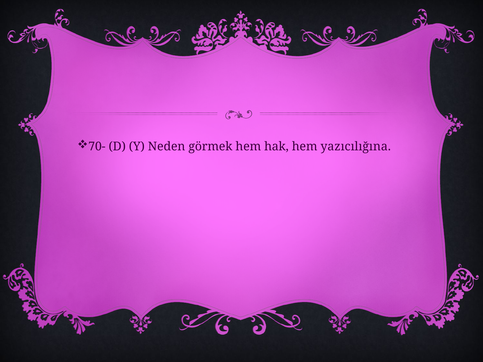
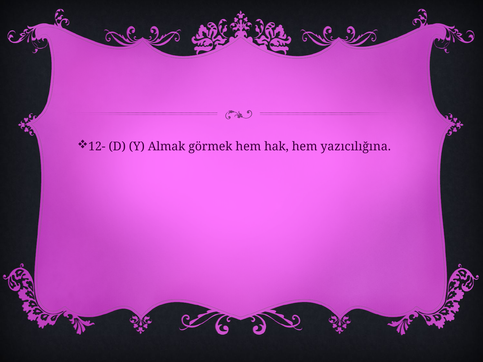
70-: 70- -> 12- (97, 147)
Neden: Neden -> Almak (167, 147)
